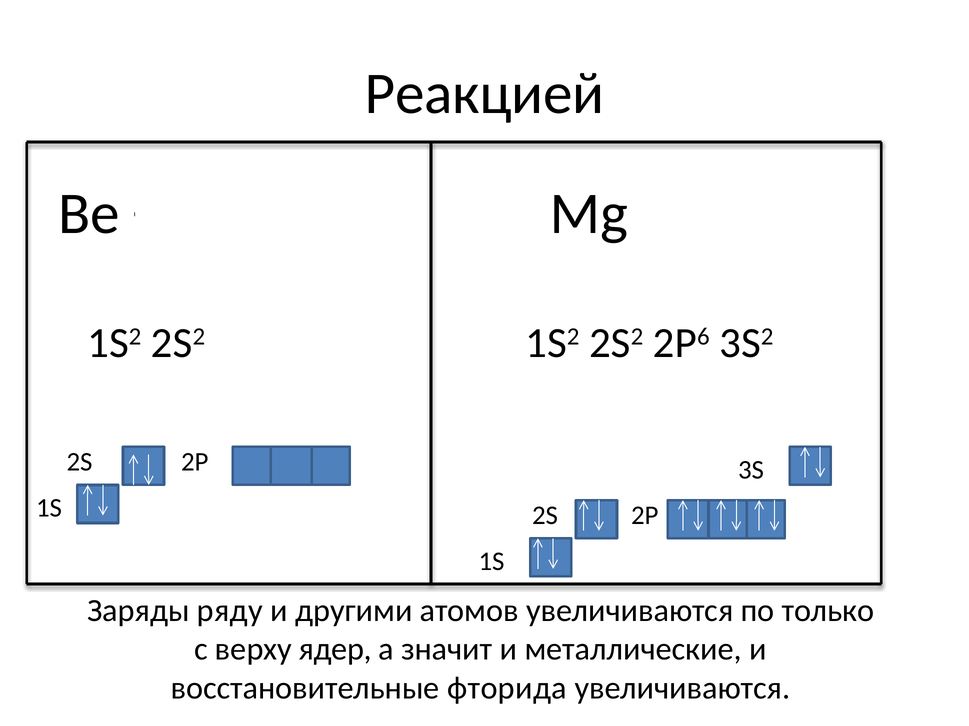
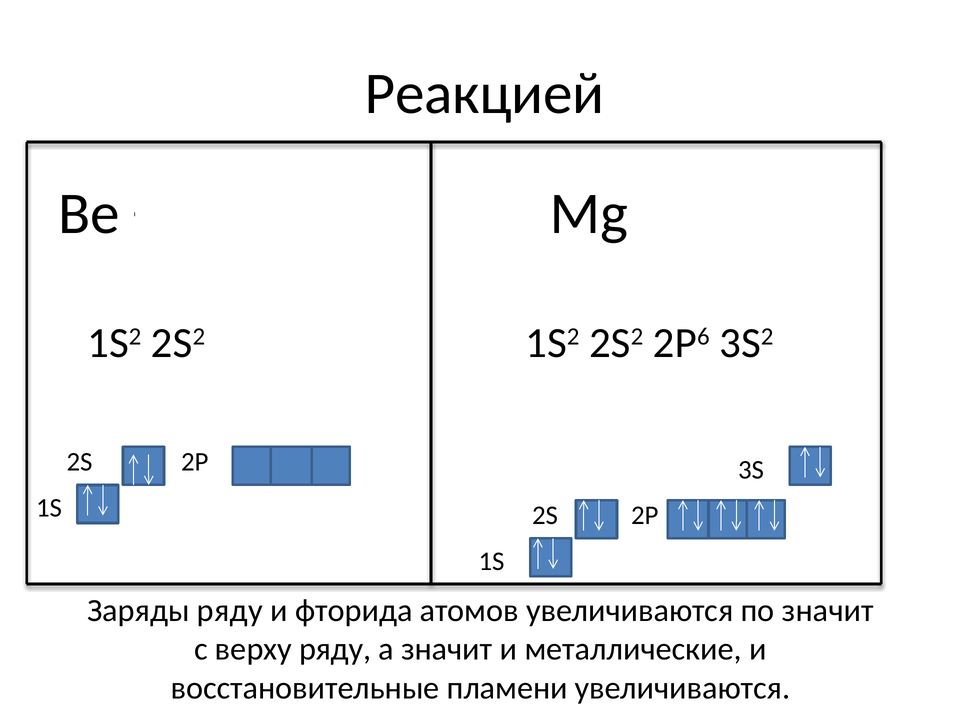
другими: другими -> фторида (354, 611)
по только: только -> значит (828, 611)
верху ядер: ядер -> ряду (335, 650)
фторида: фторида -> пламени (507, 689)
